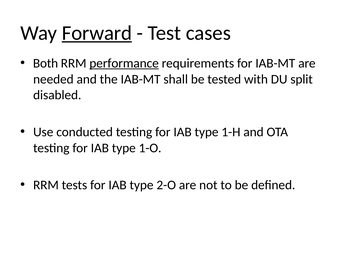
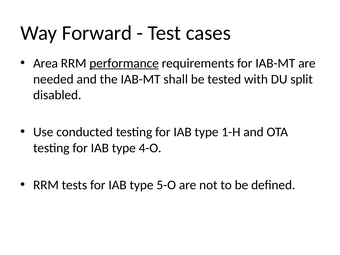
Forward underline: present -> none (97, 33)
Both: Both -> Area (46, 63)
1-O: 1-O -> 4-O (150, 148)
2-O: 2-O -> 5-O (166, 185)
